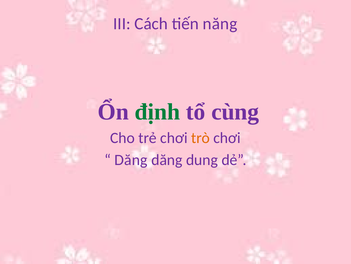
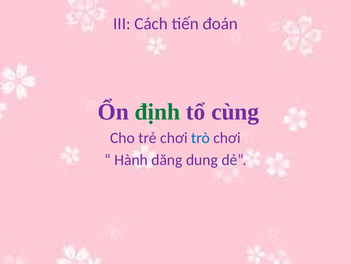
năng: năng -> đoán (220, 24)
trò colour: orange -> blue (201, 138)
Dăng: Dăng -> Hành (131, 159)
